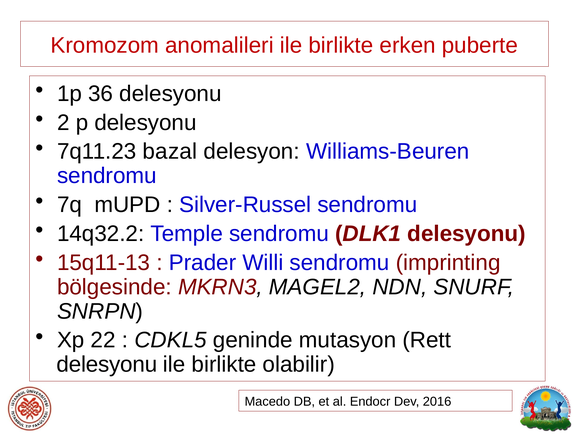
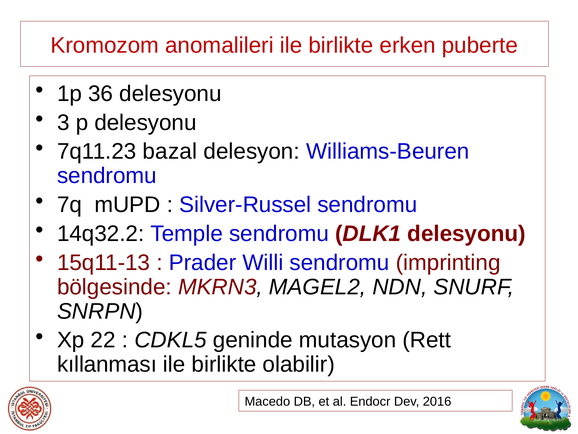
2: 2 -> 3 (63, 122)
delesyonu: delesyonu -> kıllanması (107, 364)
